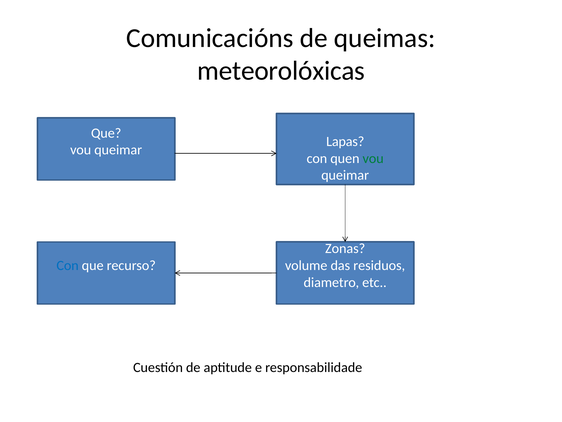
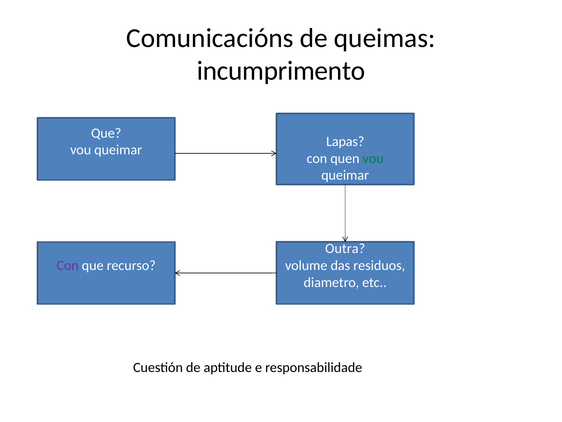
meteorolóxicas: meteorolóxicas -> incumprimento (281, 71)
Zonas: Zonas -> Outra (345, 248)
Con colour: blue -> purple (68, 265)
